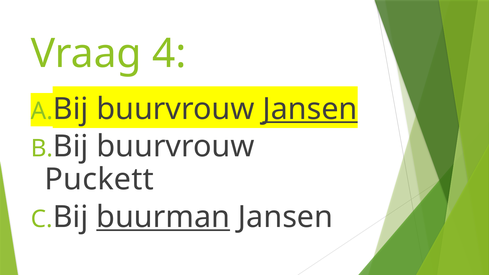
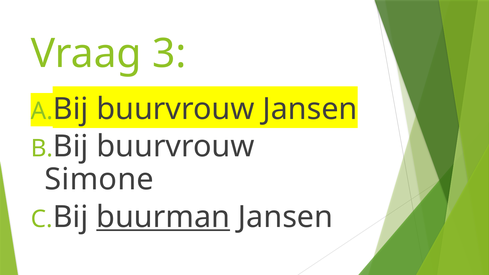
4: 4 -> 3 (169, 54)
Jansen underline: present -> none (310, 109)
Puckett: Puckett -> Simone (99, 180)
